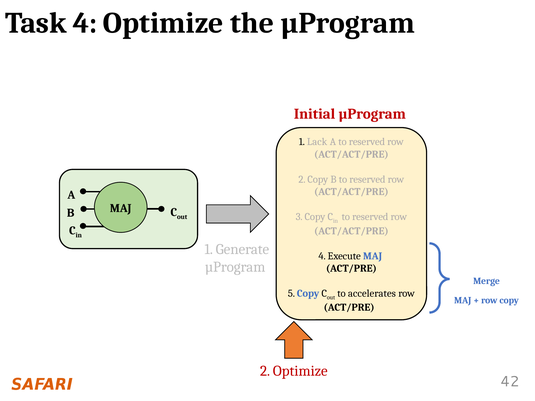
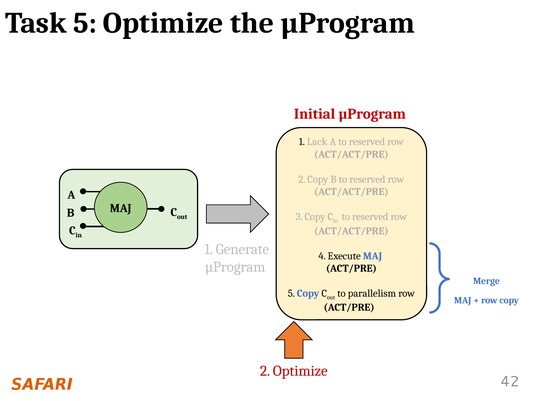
Task 4: 4 -> 5 (85, 23)
accelerates: accelerates -> parallelism (372, 294)
